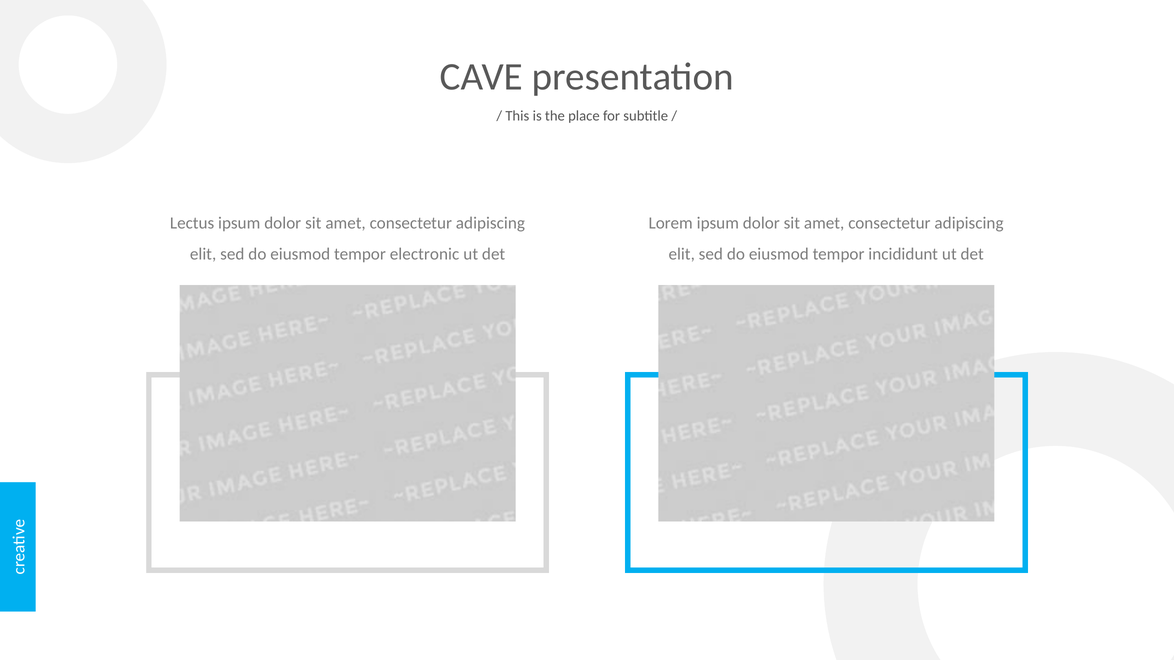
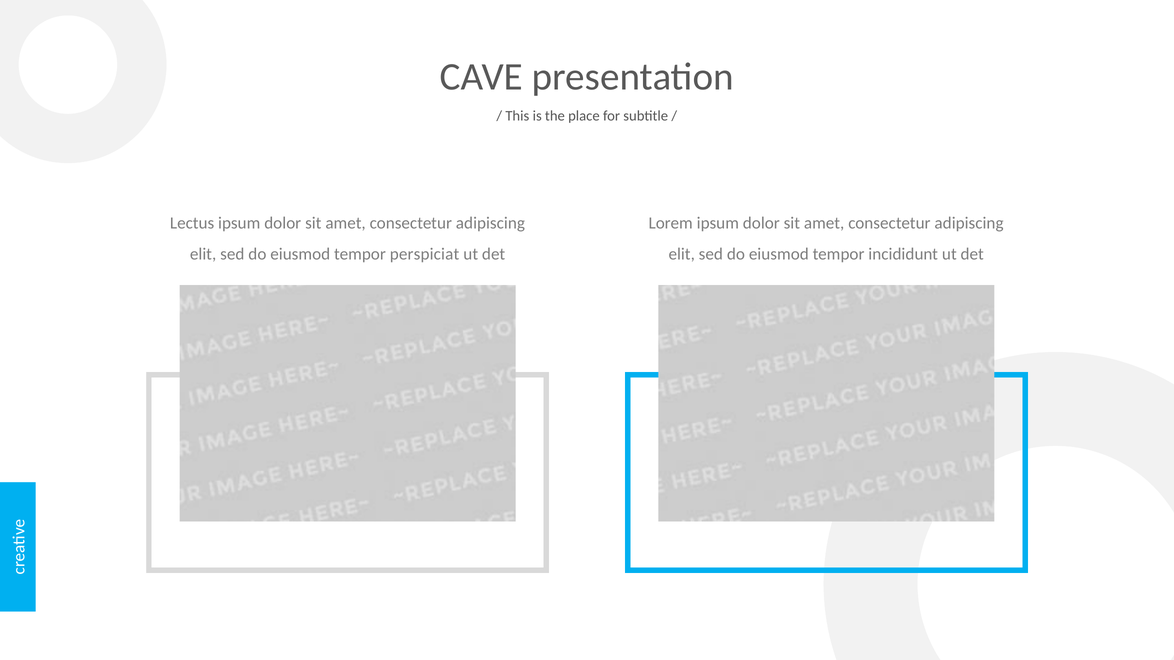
electronic: electronic -> perspiciat (424, 254)
